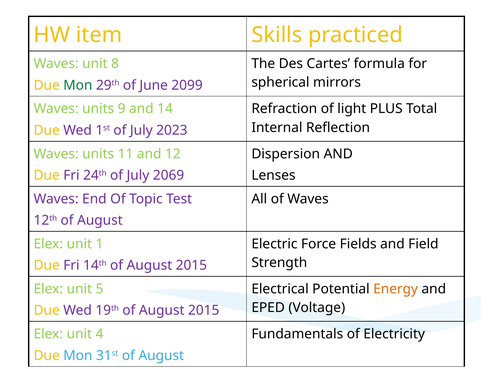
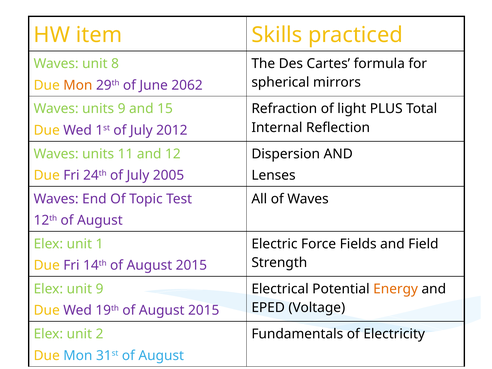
Mon colour: green -> orange (78, 85)
2099: 2099 -> 2062 (187, 85)
14: 14 -> 15 (165, 109)
2023: 2023 -> 2012 (172, 130)
2069: 2069 -> 2005 (169, 175)
unit 5: 5 -> 9 (100, 289)
4: 4 -> 2 (100, 334)
